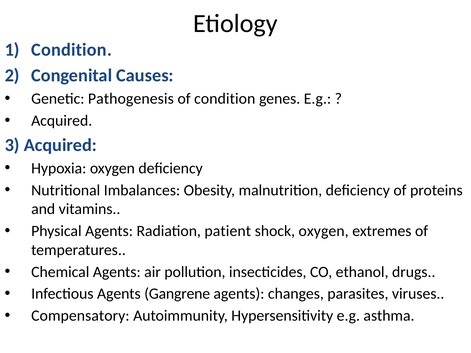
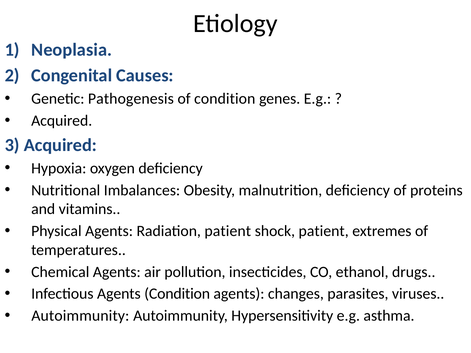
Condition: Condition -> Neoplasia (72, 50)
shock oxygen: oxygen -> patient (324, 231)
Agents Gangrene: Gangrene -> Condition (177, 294)
Compensatory: Compensatory -> Autoimmunity (80, 316)
